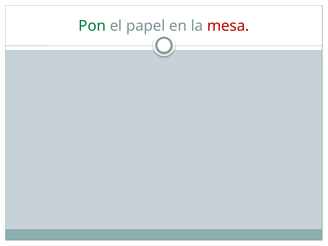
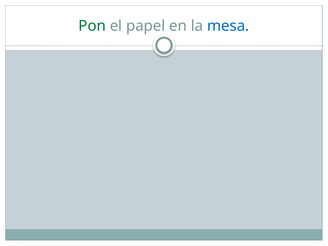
mesa colour: red -> blue (228, 26)
